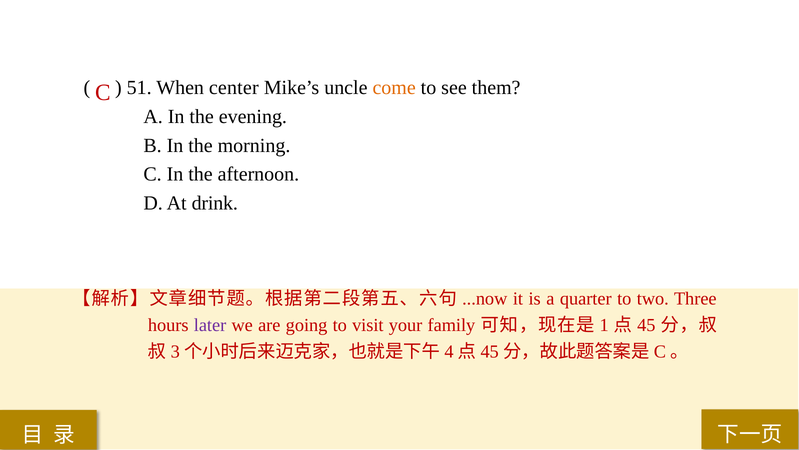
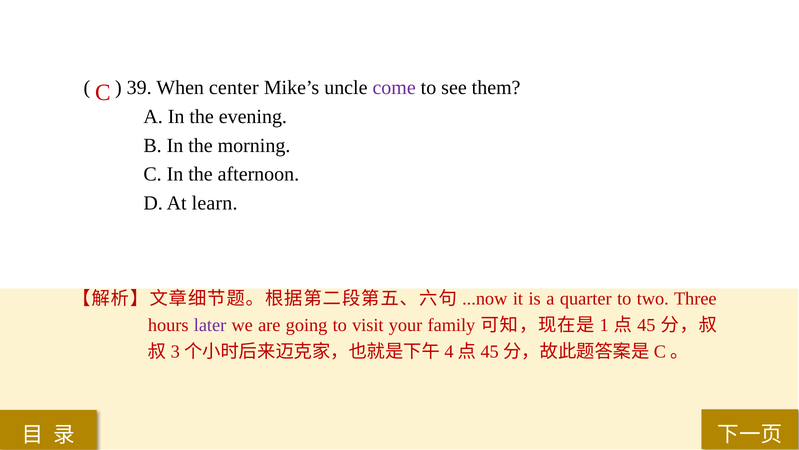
51: 51 -> 39 (139, 88)
come colour: orange -> purple (394, 88)
drink: drink -> learn (215, 203)
